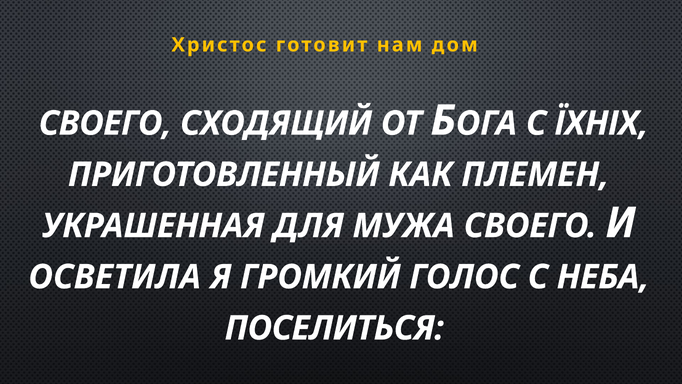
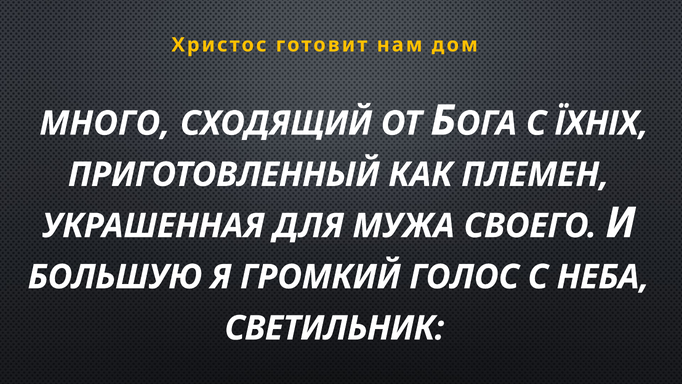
СВОЕГО: СВОЕГО -> МНОГО (105, 123)
ОСВЕТИЛА: ОСВЕТИЛА -> БОЛЬШУЮ (115, 277)
ПОСЕЛИТЬСЯ: ПОСЕЛИТЬСЯ -> СВЕТИЛЬНИК (334, 328)
